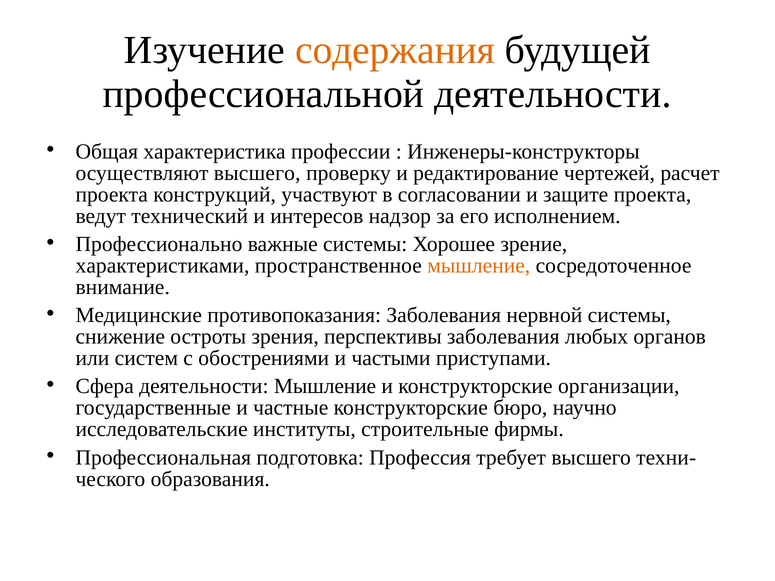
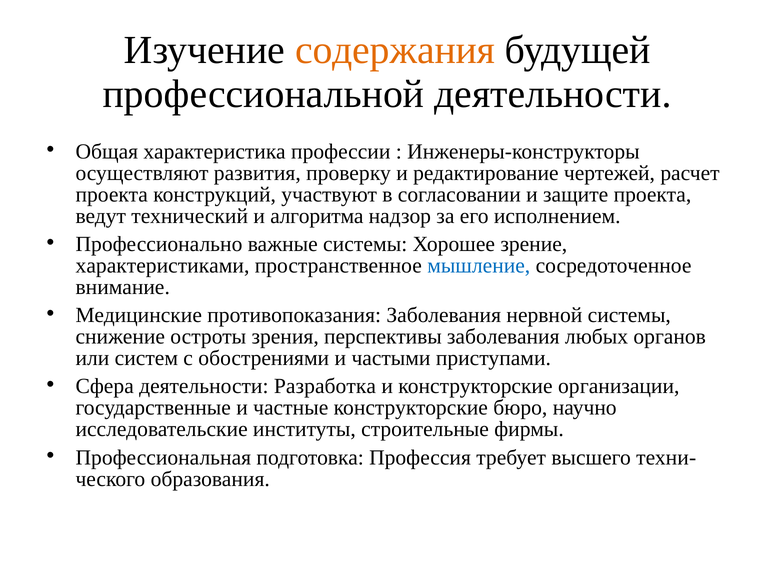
осуществляют высшего: высшего -> развития (257, 173)
интересов: интересов -> алгоритма (317, 216)
мышление colour: orange -> blue (479, 266)
деятельности Мышление: Мышление -> Разработка (325, 387)
